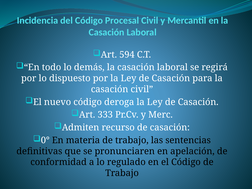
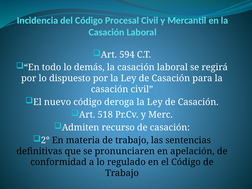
333: 333 -> 518 (105, 115)
0°: 0° -> 2° (45, 140)
